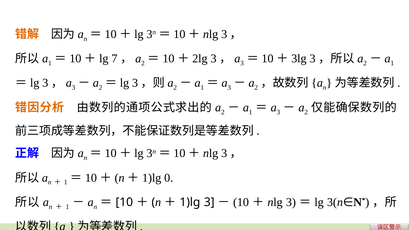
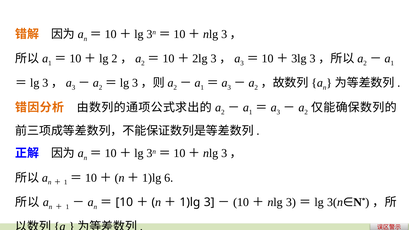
7: 7 -> 2 (114, 59)
0: 0 -> 6 (169, 178)
